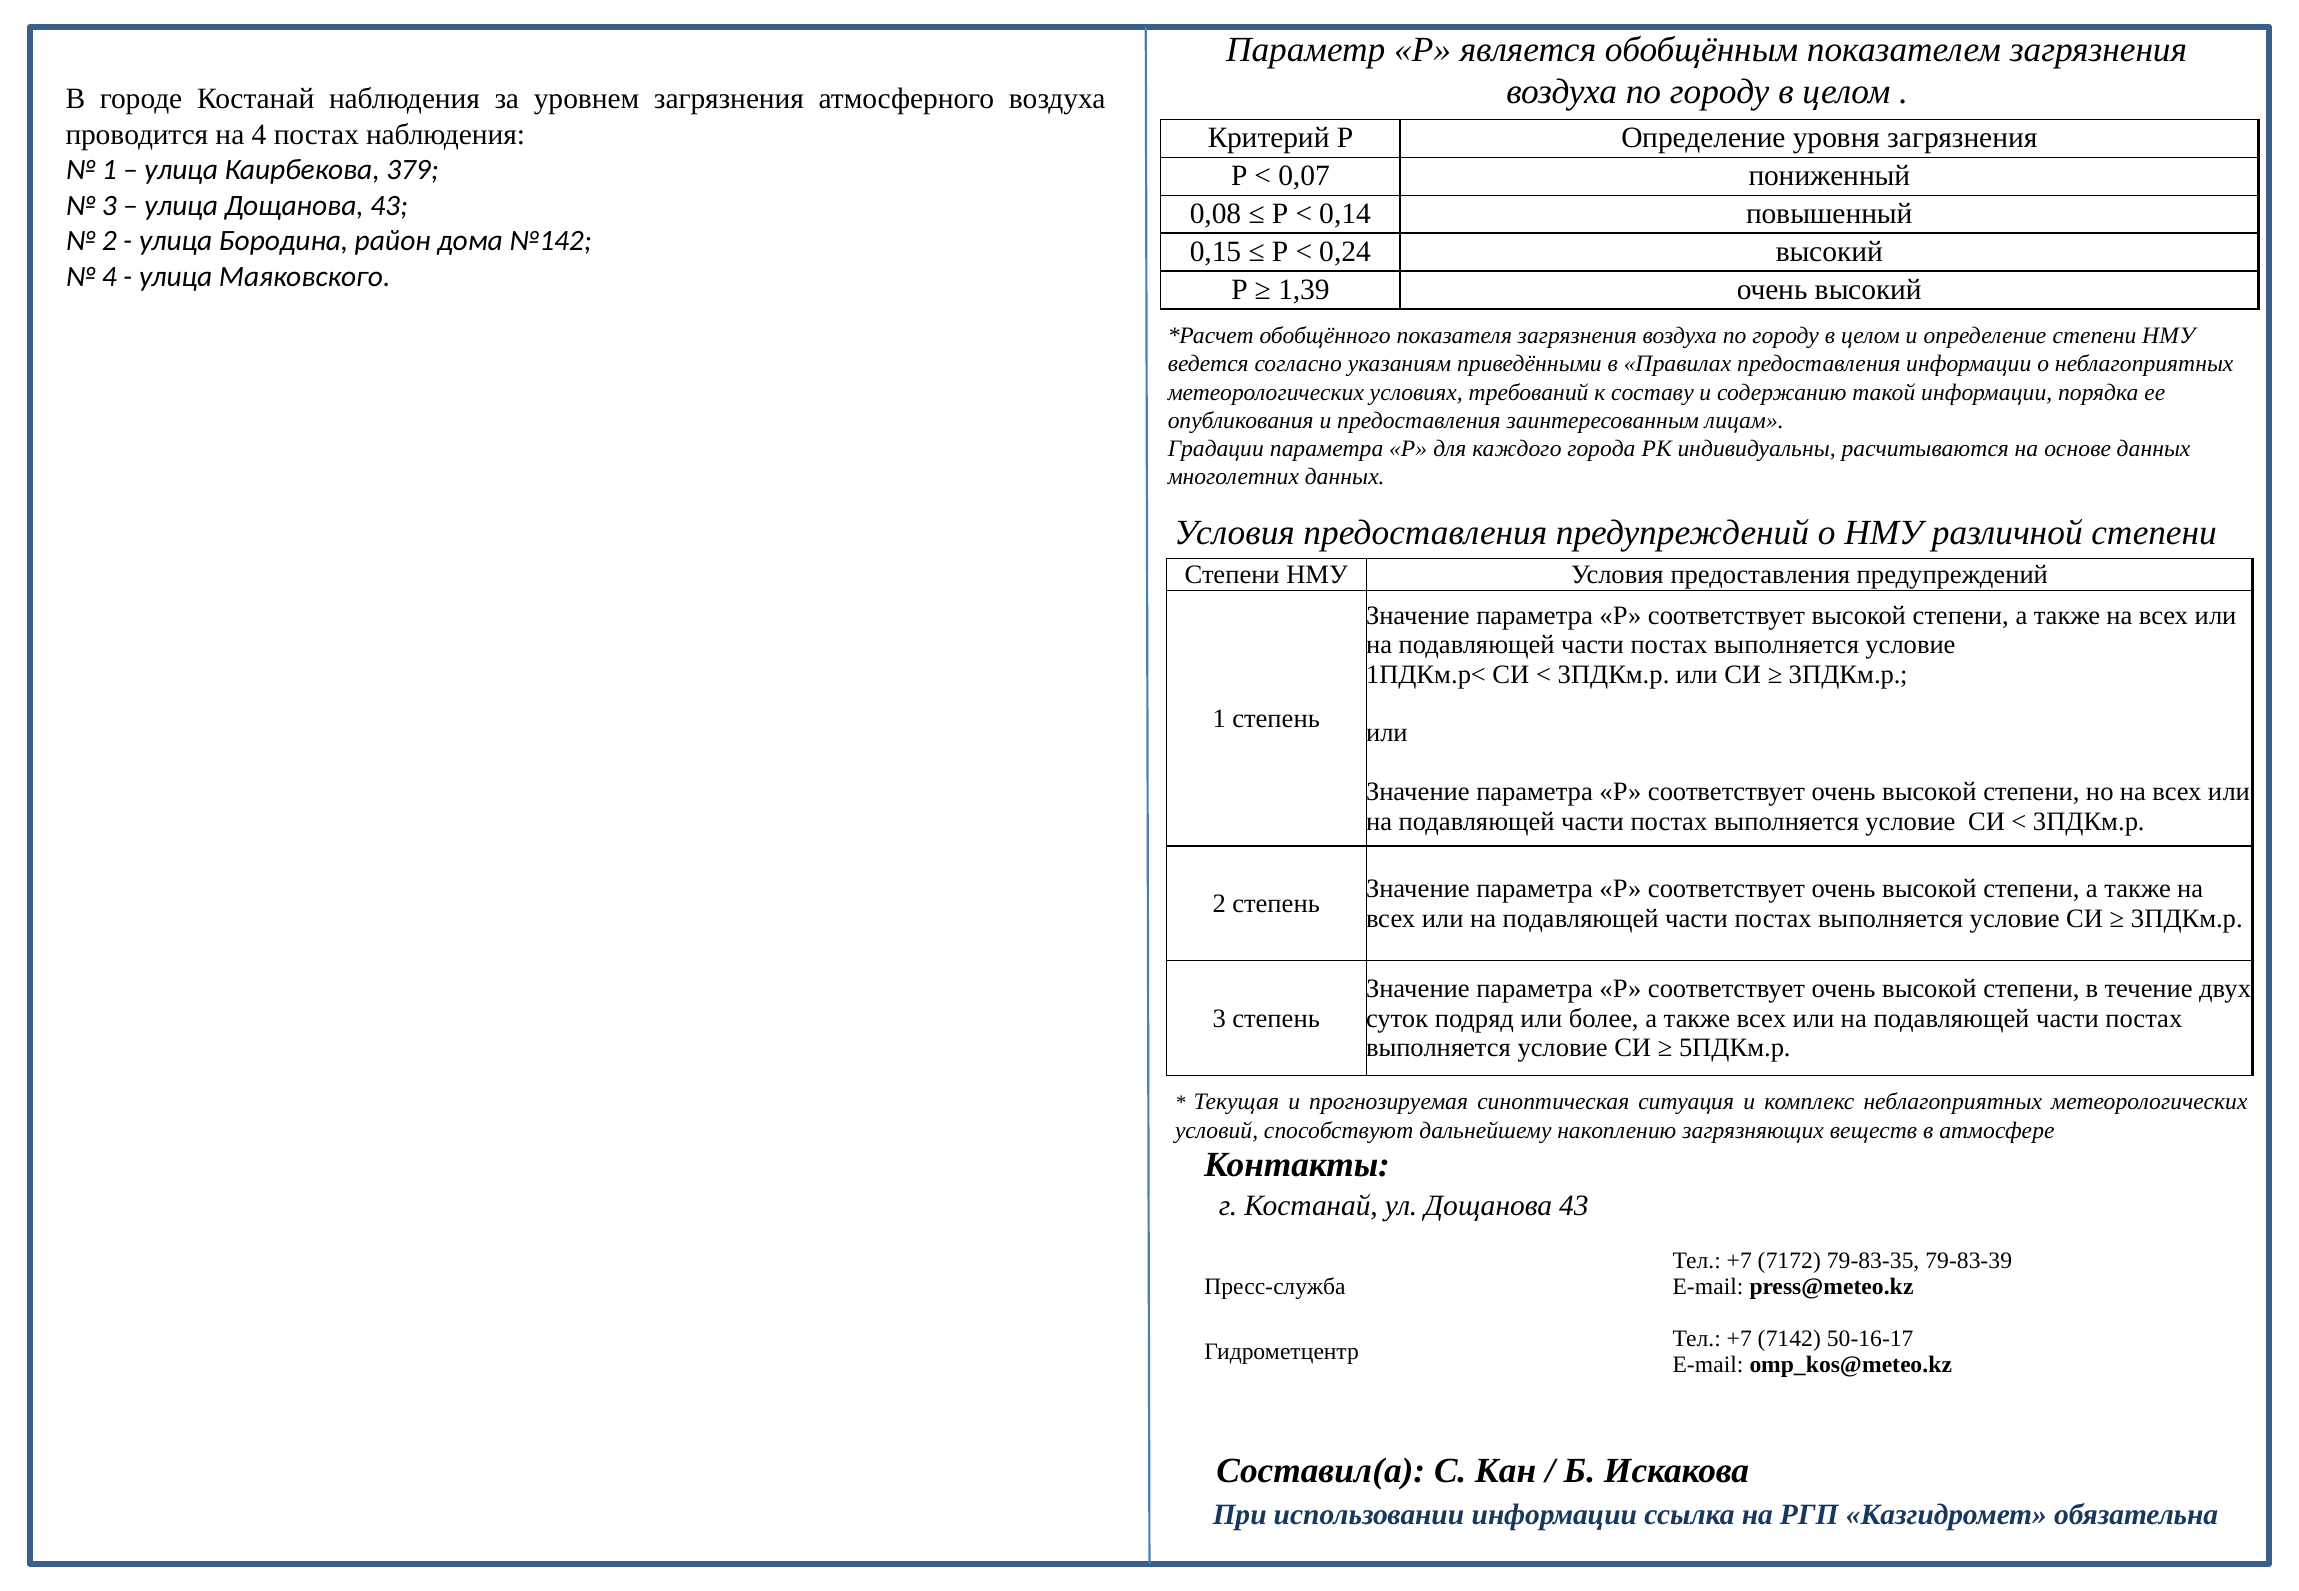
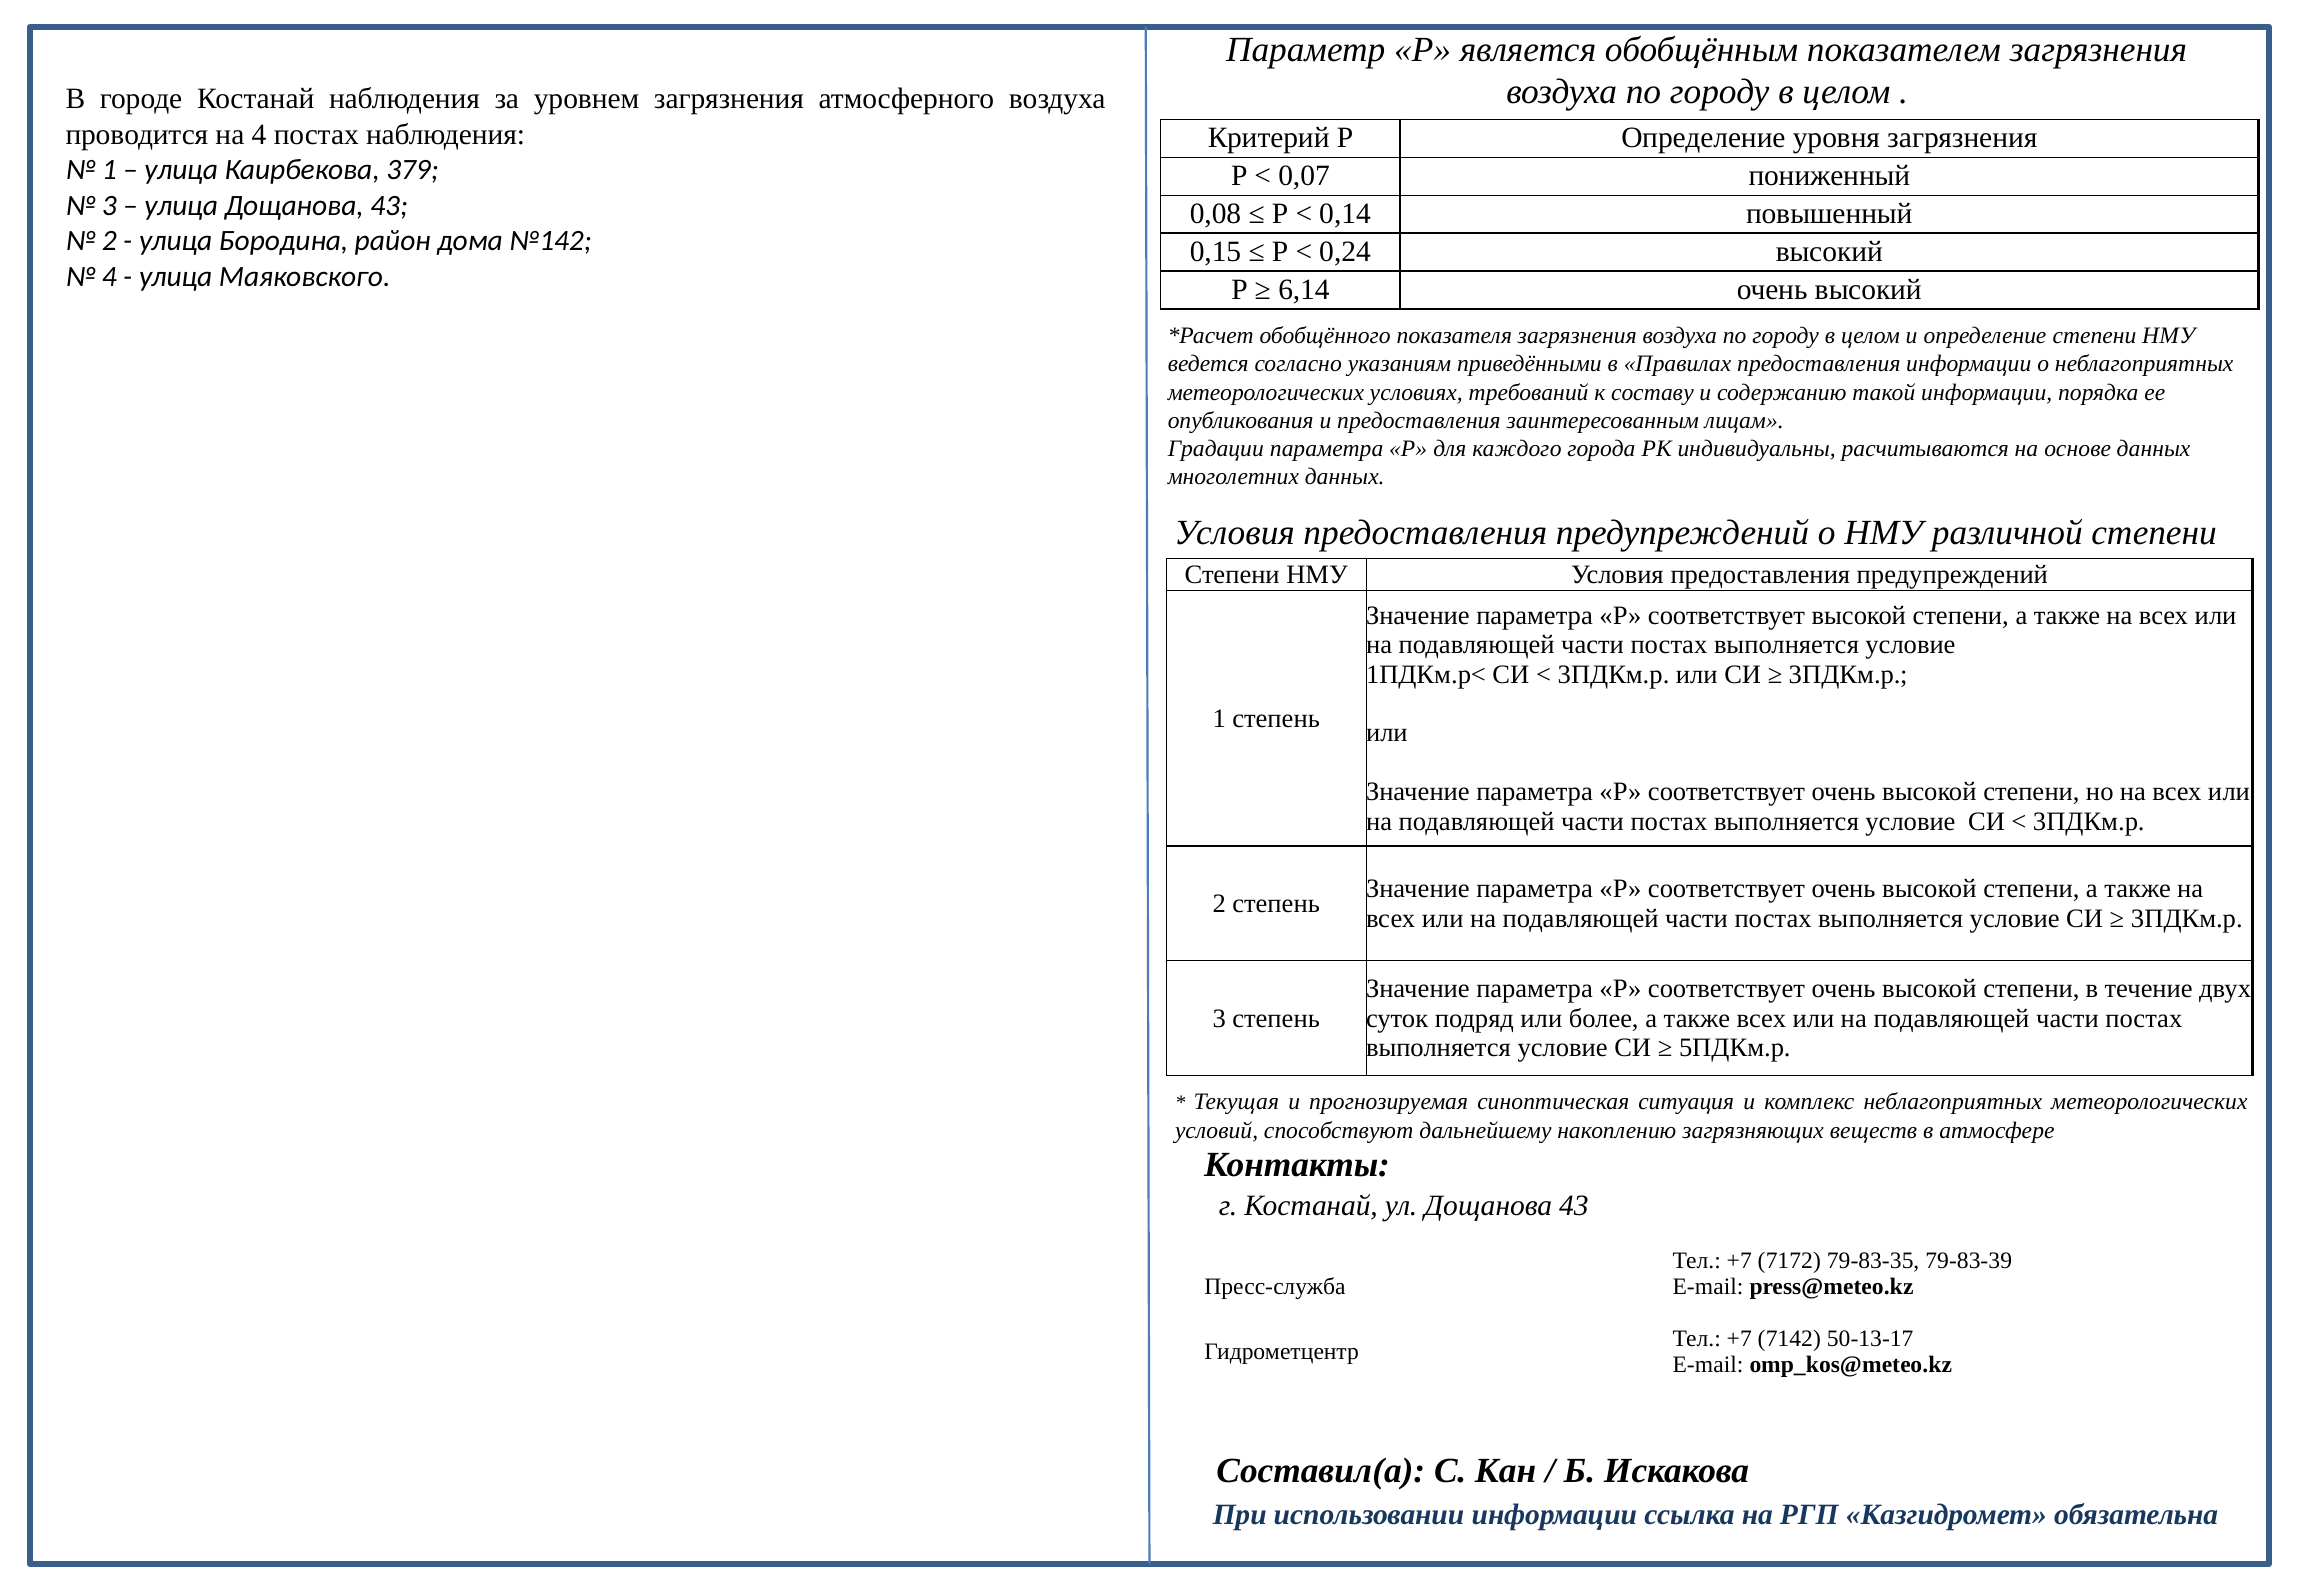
1,39: 1,39 -> 6,14 (1304, 290)
50-16-17: 50-16-17 -> 50-13-17 (1870, 1339)
